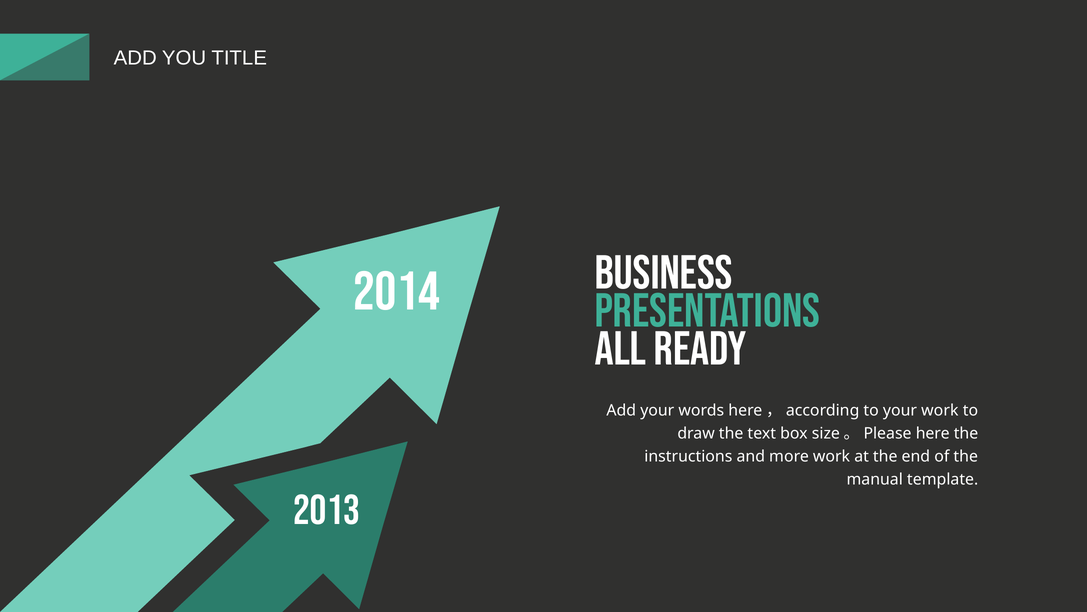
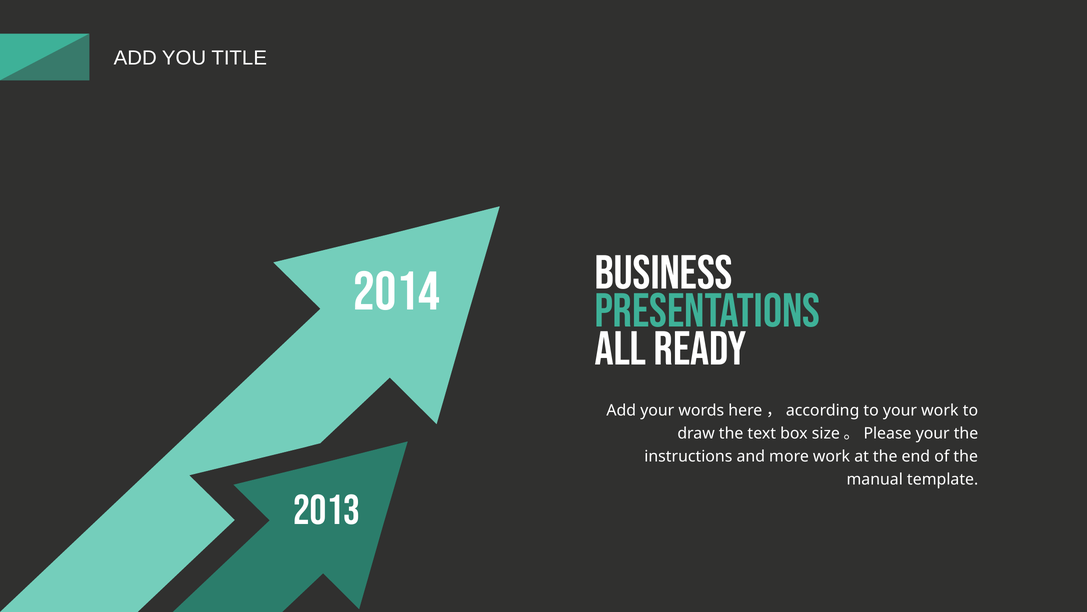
size。Please here: here -> your (933, 433)
